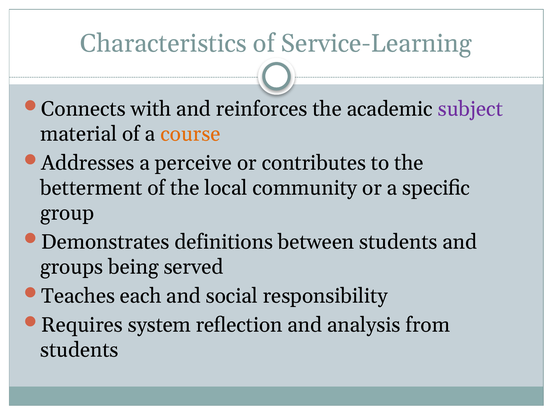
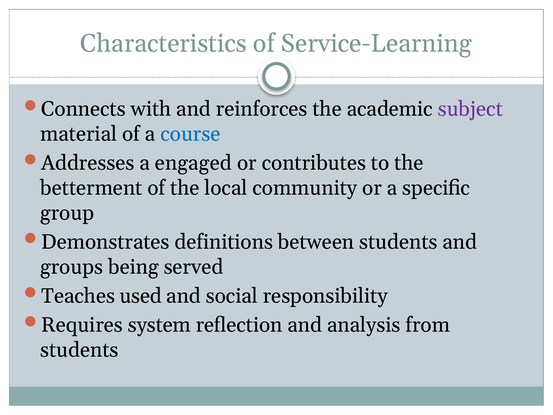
course colour: orange -> blue (190, 134)
perceive: perceive -> engaged (193, 163)
each: each -> used (141, 296)
